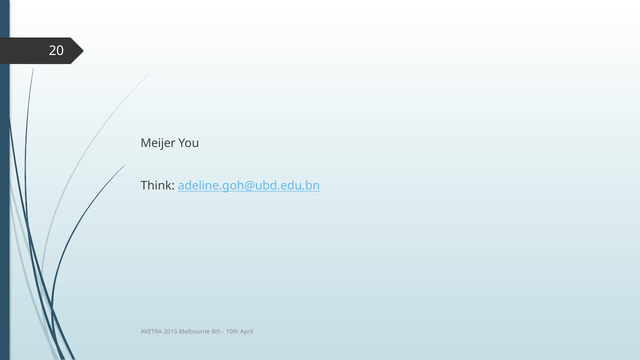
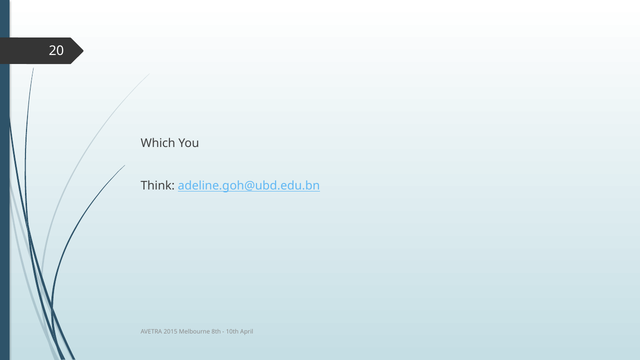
Meijer: Meijer -> Which (158, 144)
